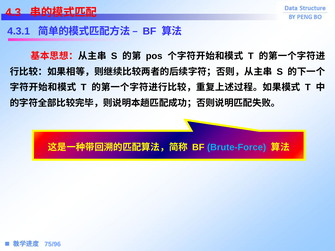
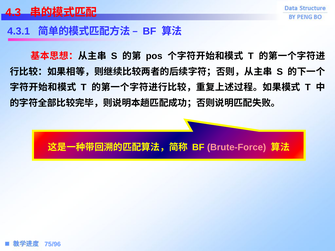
Brute-Force colour: light blue -> pink (237, 147)
